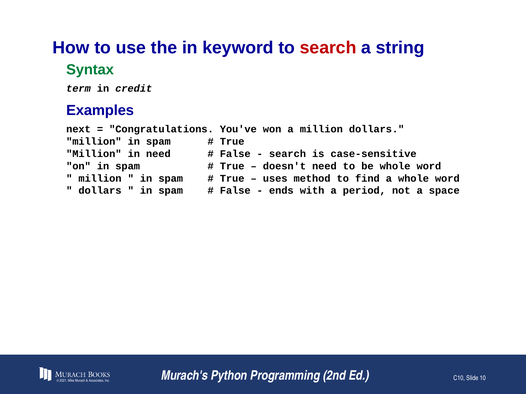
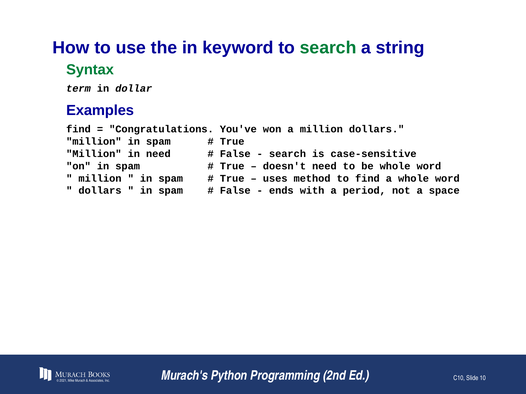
search colour: red -> green (328, 48)
credit: credit -> dollar (134, 89)
next: next -> find (78, 129)
